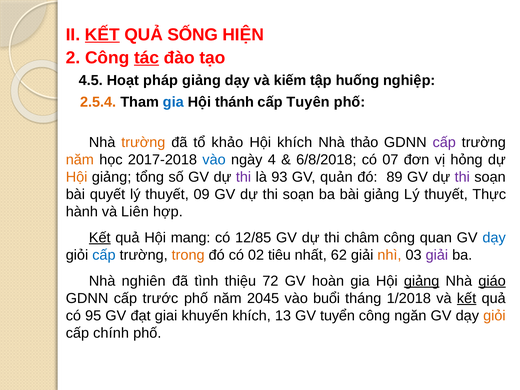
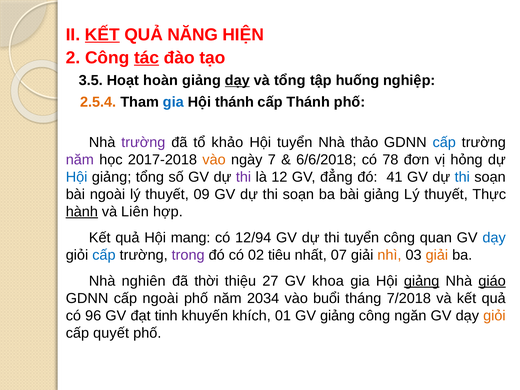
SỐNG: SỐNG -> NĂNG (193, 35)
4.5: 4.5 -> 3.5 (91, 80)
pháp: pháp -> hoàn (161, 80)
dạy underline: none -> present (237, 80)
và kiếm: kiếm -> tổng (290, 80)
cấp Tuyên: Tuyên -> Thánh (308, 102)
trường colour: orange -> purple (143, 142)
Hội khích: khích -> tuyển (295, 142)
cấp colour: purple -> blue (444, 142)
năm colour: orange -> purple (80, 160)
vào colour: blue -> orange (214, 160)
4: 4 -> 7 (272, 160)
6/8/2018: 6/8/2018 -> 6/6/2018 (326, 160)
07: 07 -> 78 (390, 160)
Hội colour: orange -> blue (77, 177)
93: 93 -> 12 (279, 177)
quản: quản -> đẳng (336, 177)
89: 89 -> 41 (394, 177)
thi colour: purple -> blue (462, 177)
bài quyết: quyết -> ngoài (108, 194)
hành underline: none -> present (82, 212)
Kết underline: present -> none (100, 238)
12/85: 12/85 -> 12/94 (253, 238)
thi châm: châm -> tuyển (362, 238)
trong colour: orange -> purple (188, 255)
62: 62 -> 07 (339, 255)
giải colour: purple -> orange (437, 255)
tình: tình -> thời (206, 281)
72: 72 -> 27 (270, 281)
hoàn: hoàn -> khoa (328, 281)
cấp trước: trước -> ngoài (160, 298)
2045: 2045 -> 2034 (263, 298)
1/2018: 1/2018 -> 7/2018 (409, 298)
kết underline: present -> none (467, 298)
95: 95 -> 96 (93, 316)
giai: giai -> tinh (166, 316)
13: 13 -> 01 (283, 316)
GV tuyển: tuyển -> giảng (338, 316)
chính: chính -> quyết (111, 333)
